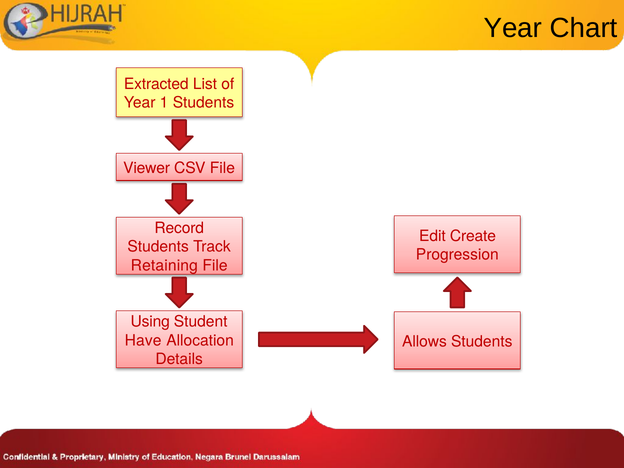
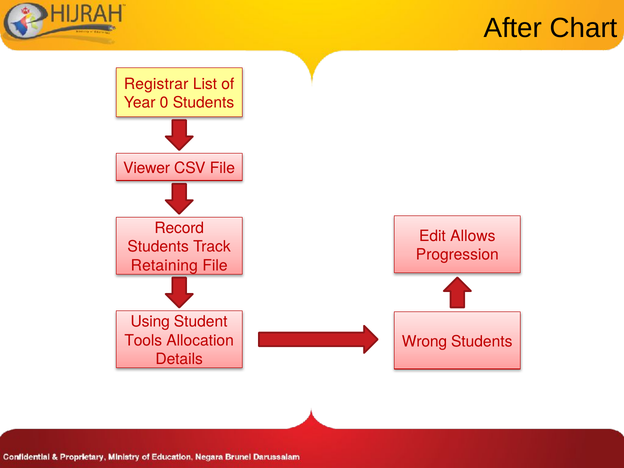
Year: Year -> After (513, 28)
Extracted: Extracted -> Registrar (156, 84)
1: 1 -> 0 (164, 103)
Create: Create -> Allows (473, 236)
Have: Have -> Tools (143, 340)
Allows: Allows -> Wrong (424, 342)
